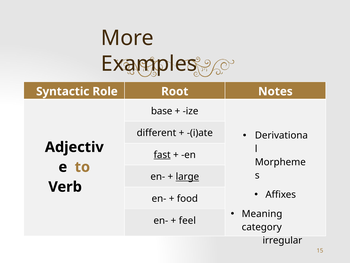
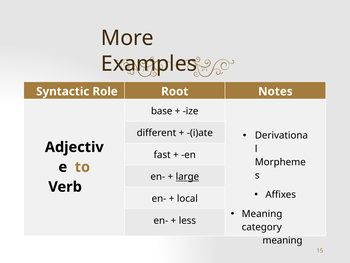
fast underline: present -> none (162, 155)
food: food -> local (187, 198)
feel: feel -> less (187, 220)
irregular: irregular -> meaning (282, 240)
